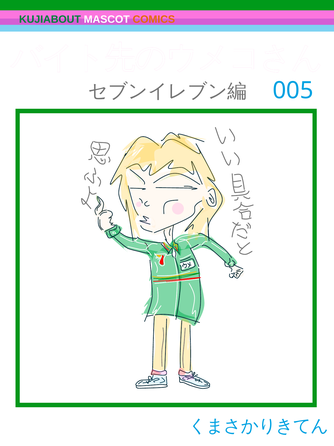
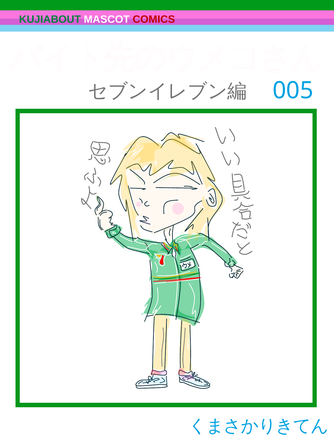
COMICS colour: orange -> red (154, 19)
